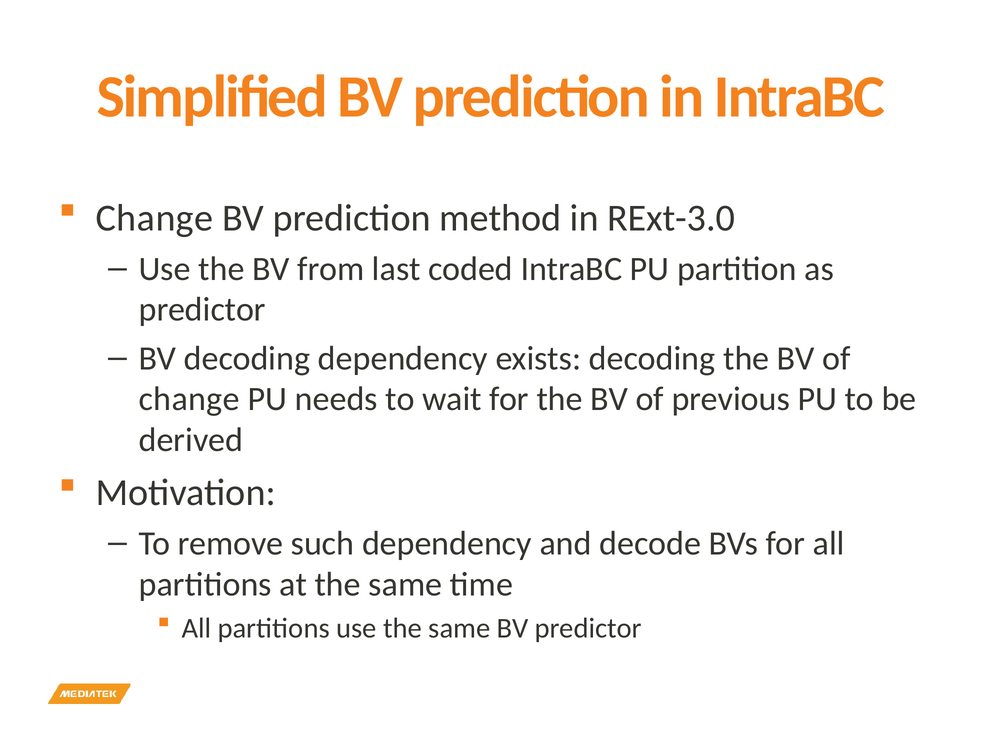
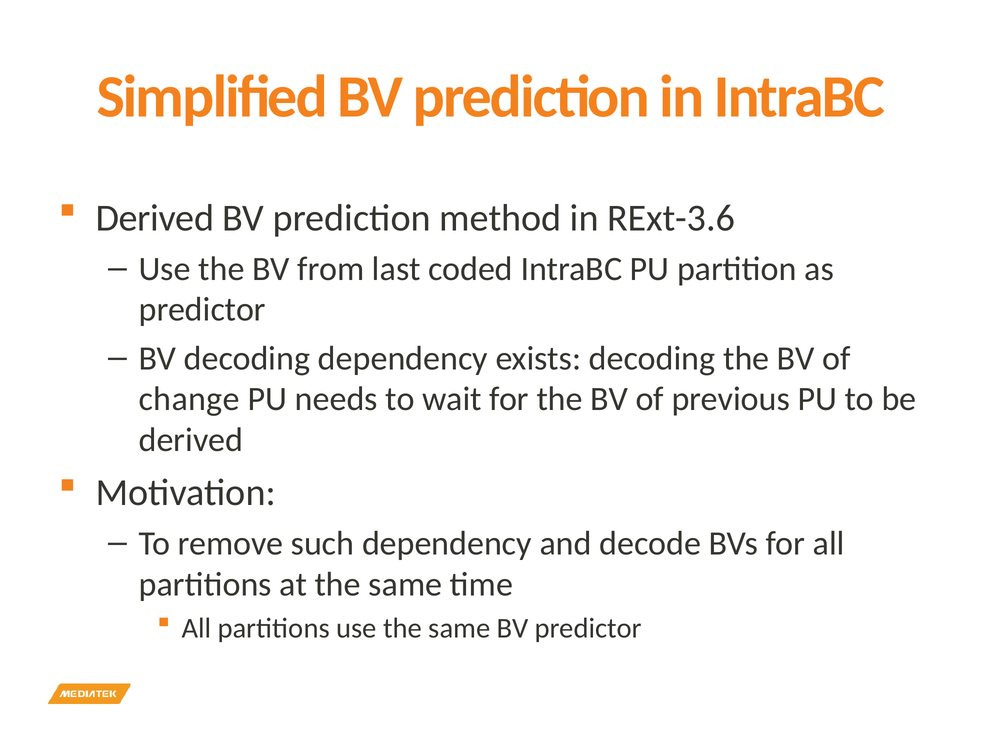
Change: Change -> Derived (155, 218)
RExt-3.0: RExt-3.0 -> RExt-3.6 (671, 218)
